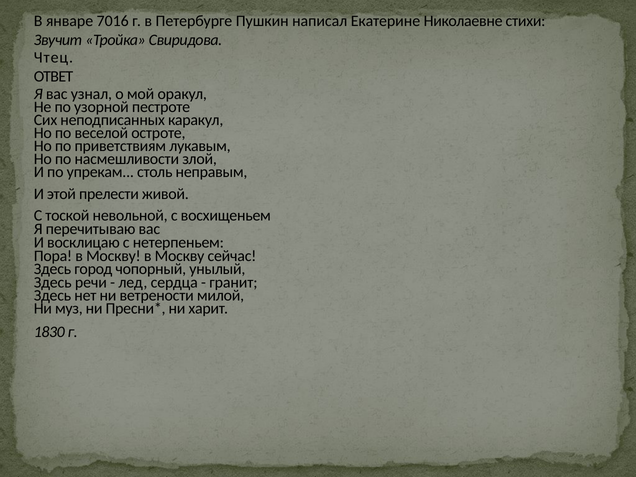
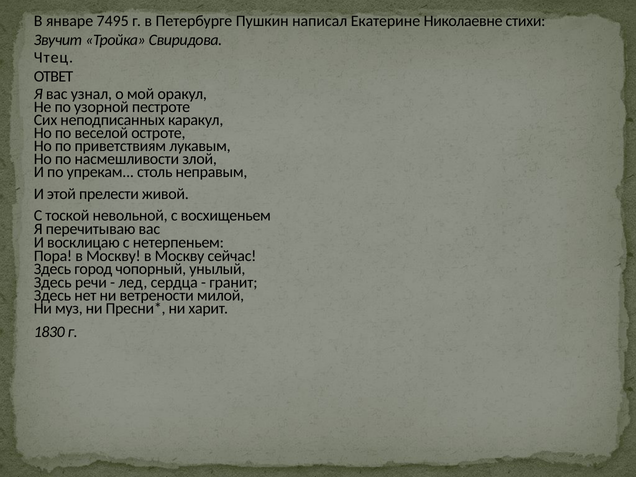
7016: 7016 -> 7495 (113, 21)
